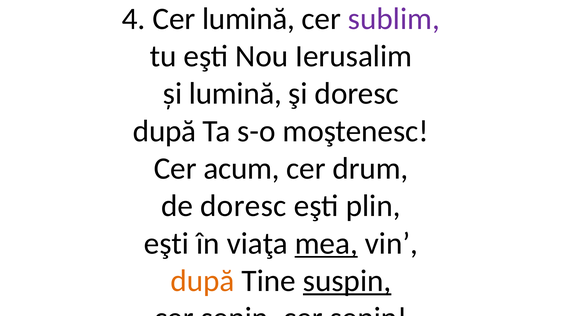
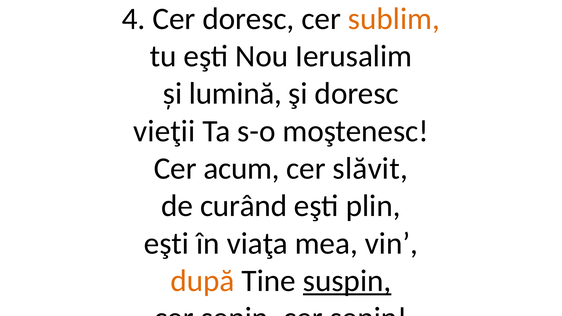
Cer lumină: lumină -> doresc (248, 19)
sublim colour: purple -> orange (394, 19)
după: după -> vieţii (164, 131)
drum: drum -> slăvit (370, 169)
de doresc: doresc -> curând (244, 206)
mea underline: present -> none (326, 244)
